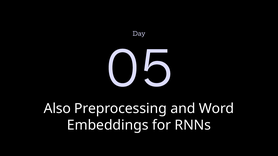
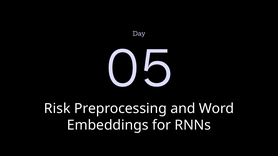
Also: Also -> Risk (57, 109)
